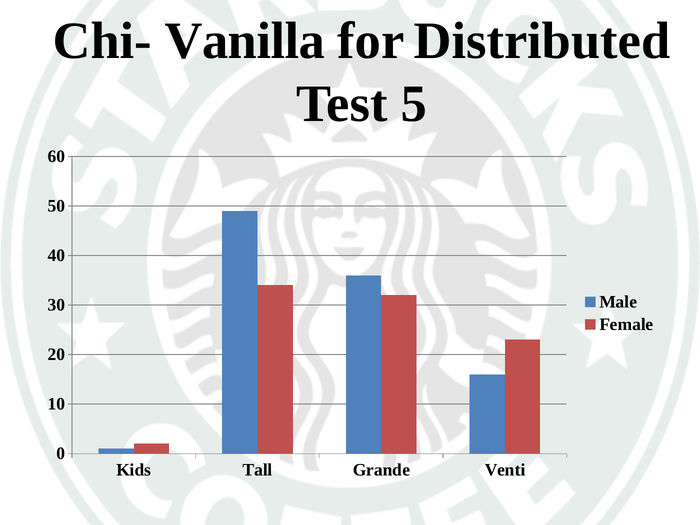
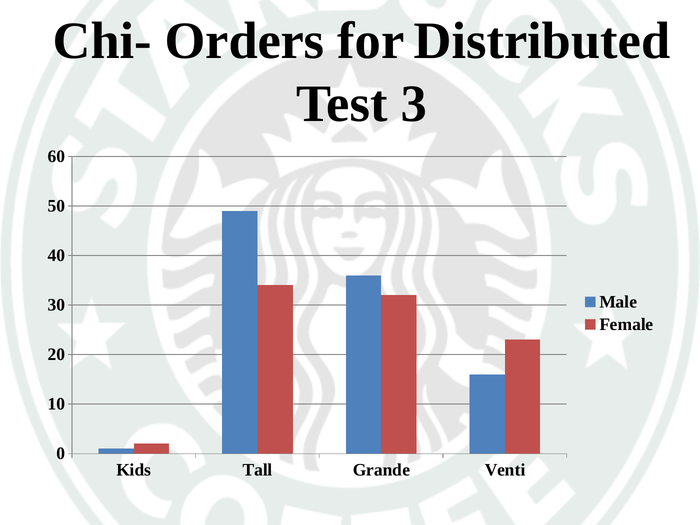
Vanilla: Vanilla -> Orders (245, 41)
5: 5 -> 3 (414, 104)
